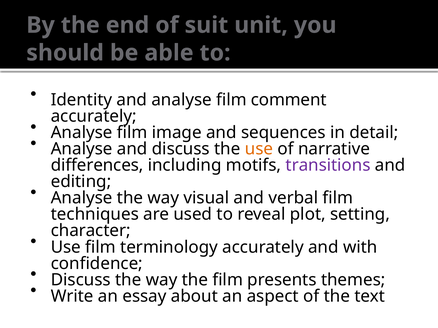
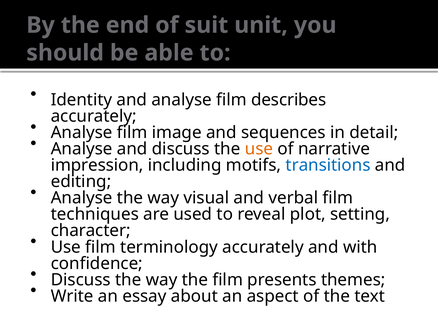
comment: comment -> describes (289, 100)
differences: differences -> impression (97, 166)
transitions colour: purple -> blue (328, 166)
